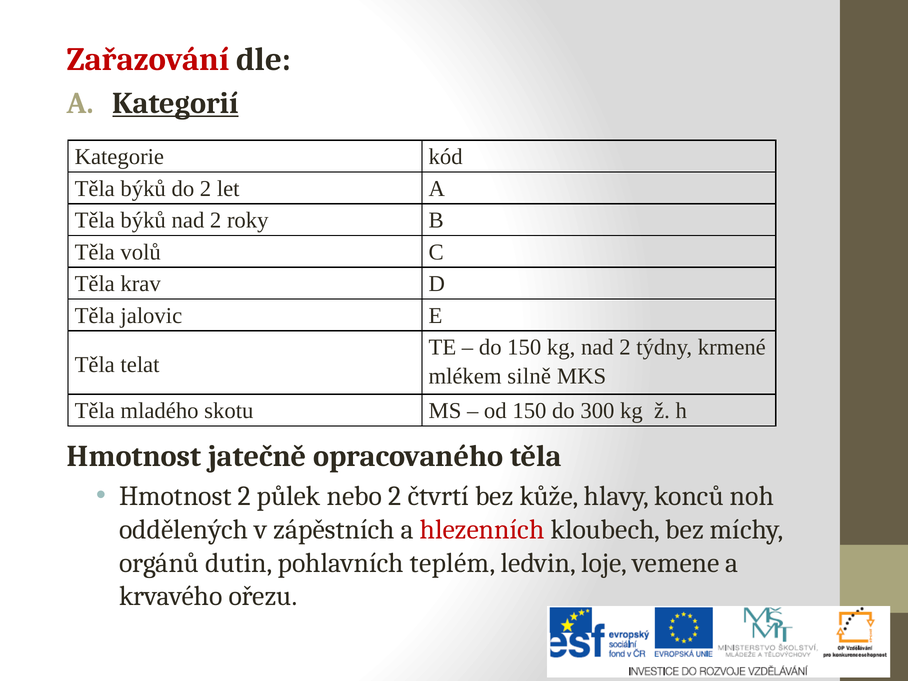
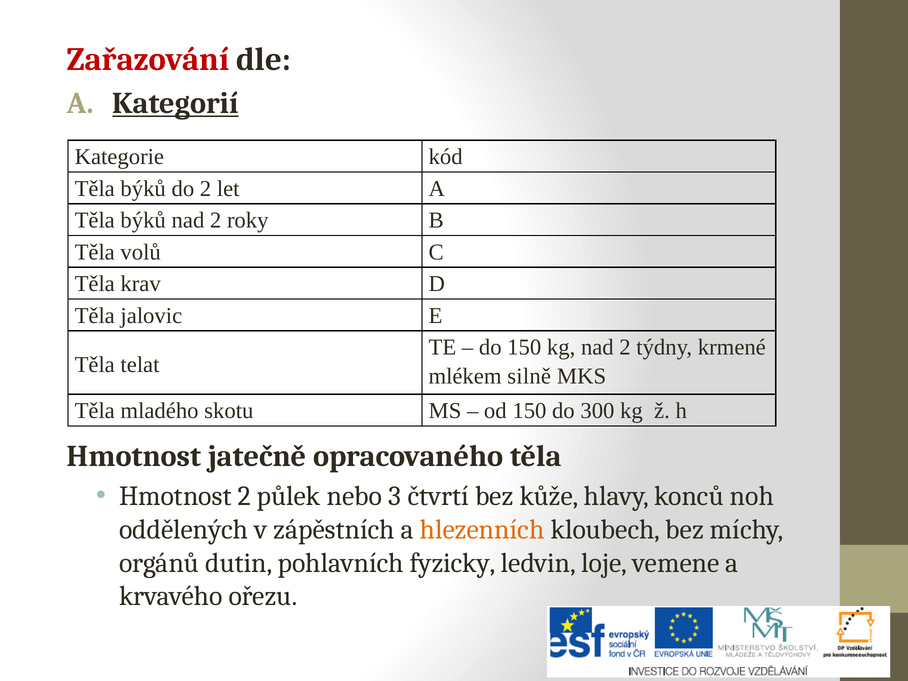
nebo 2: 2 -> 3 (395, 496)
hlezenních colour: red -> orange (482, 530)
teplém: teplém -> fyzicky (453, 563)
